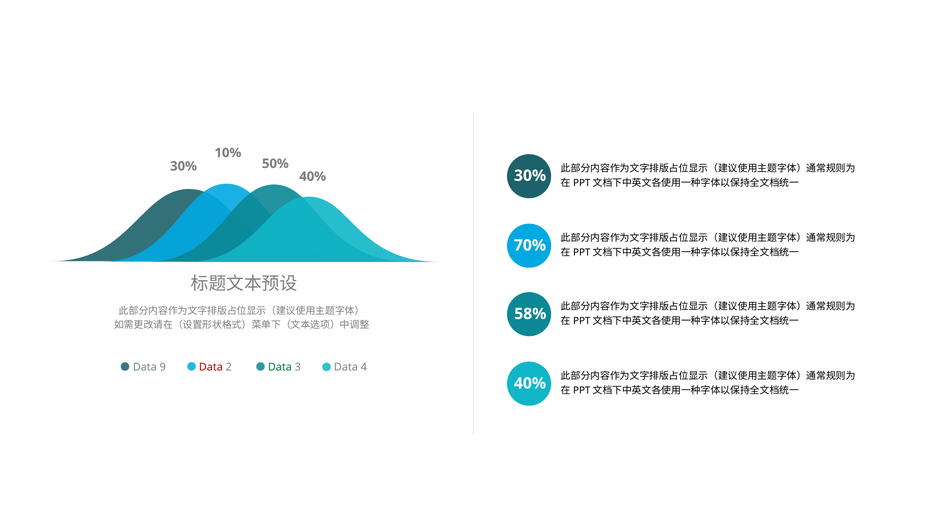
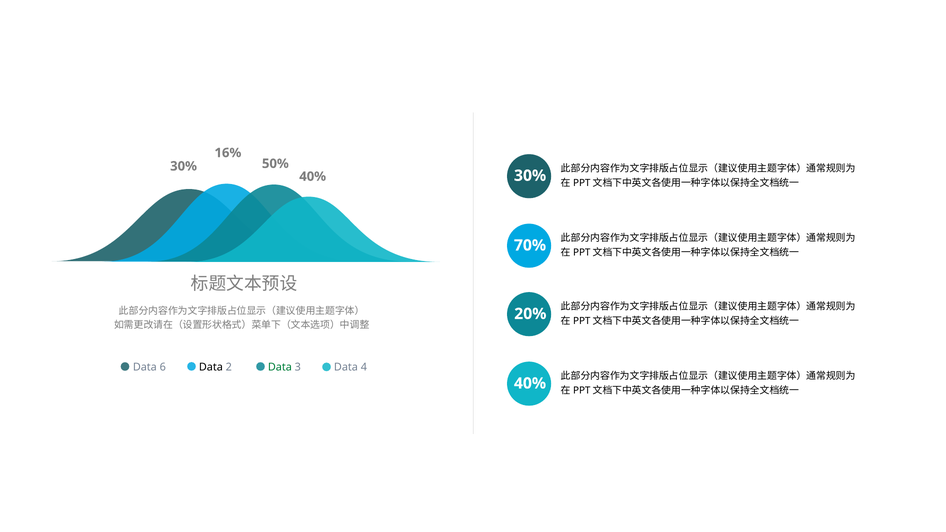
10%: 10% -> 16% (228, 153)
58%: 58% -> 20% (530, 314)
9: 9 -> 6 (163, 367)
Data colour: red -> black (211, 367)
